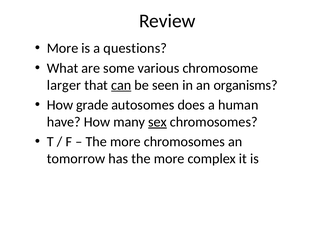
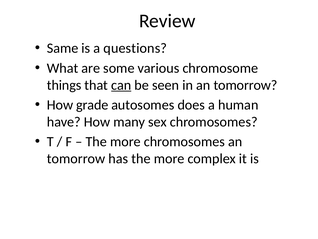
More: More -> Same (63, 48)
larger: larger -> things (64, 85)
in an organisms: organisms -> tomorrow (246, 85)
sex underline: present -> none (157, 122)
